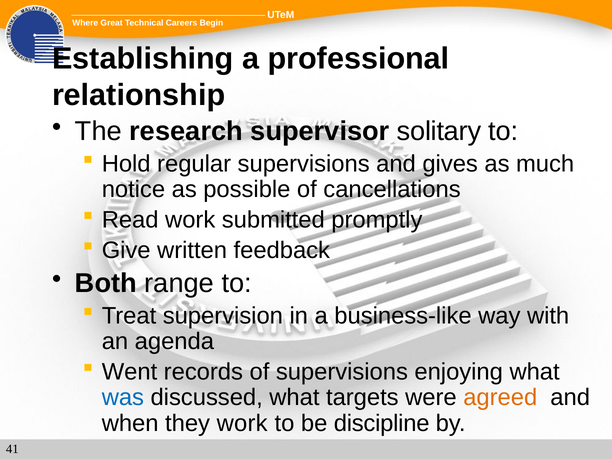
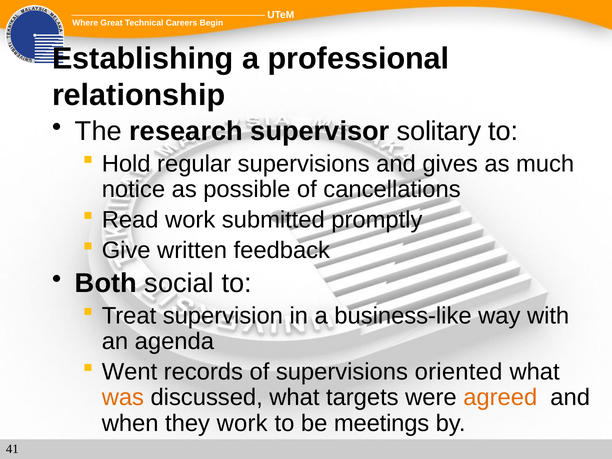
range: range -> social (179, 283)
enjoying: enjoying -> oriented (459, 372)
was colour: blue -> orange (123, 398)
discipline: discipline -> meetings (382, 423)
